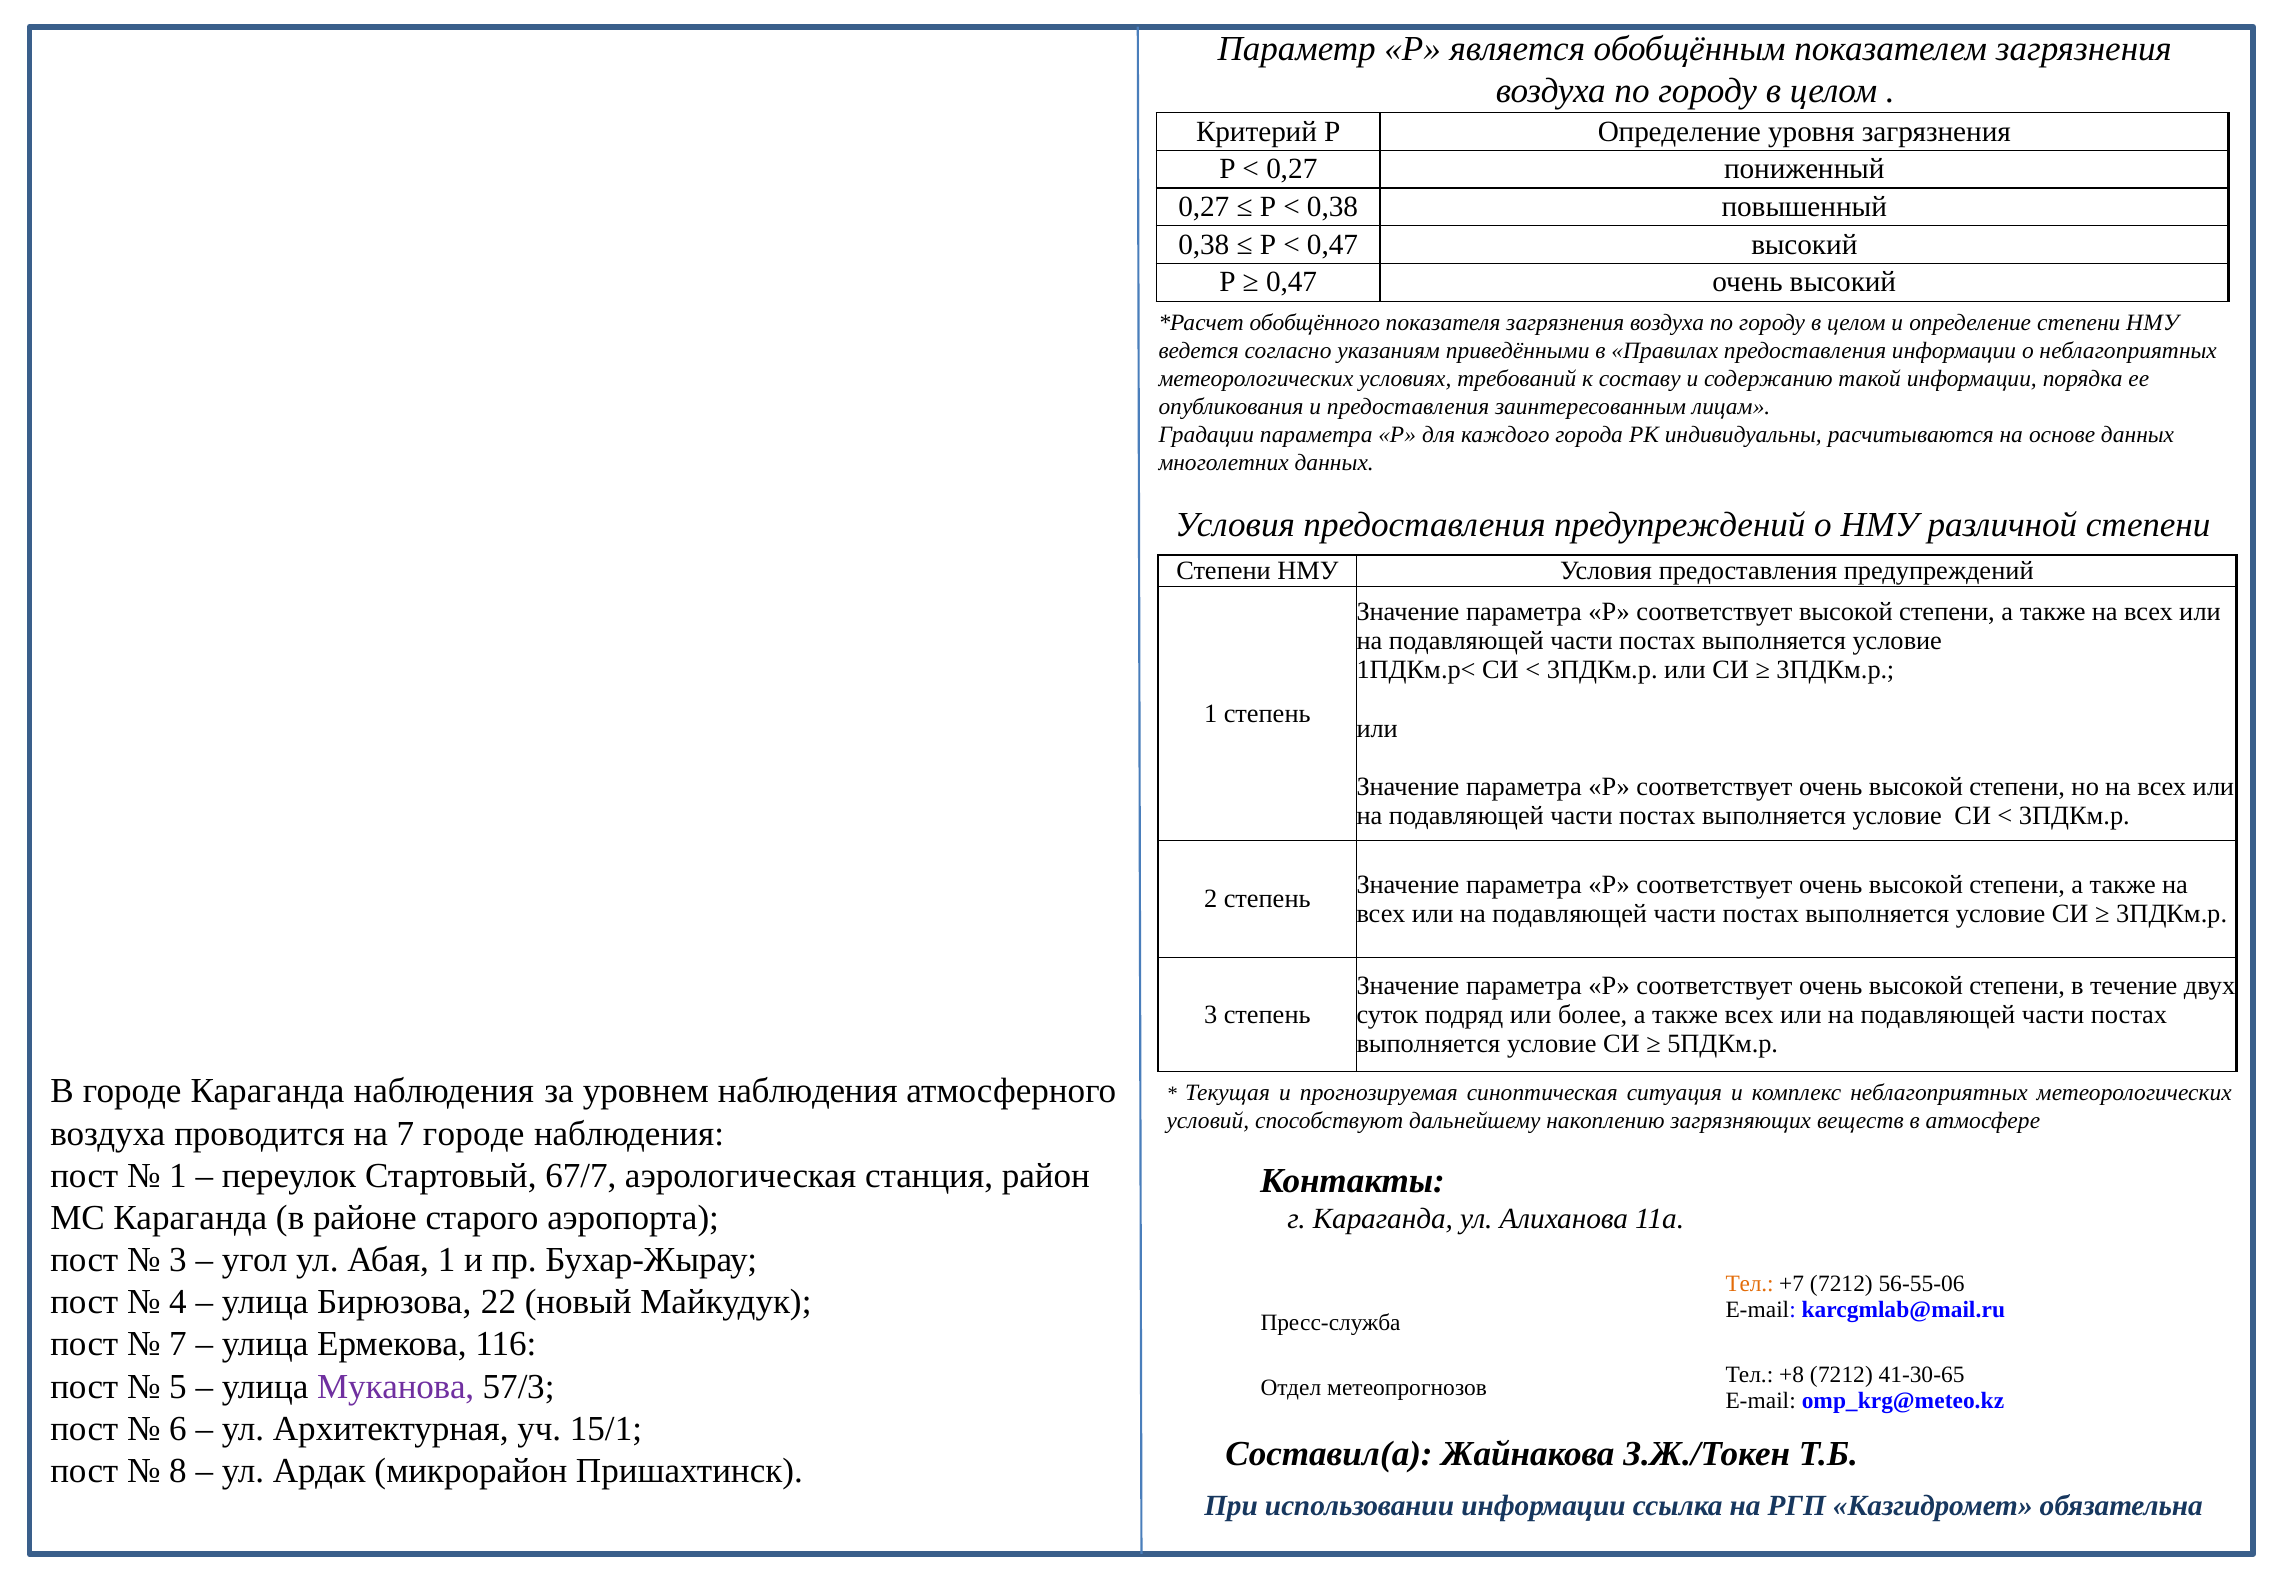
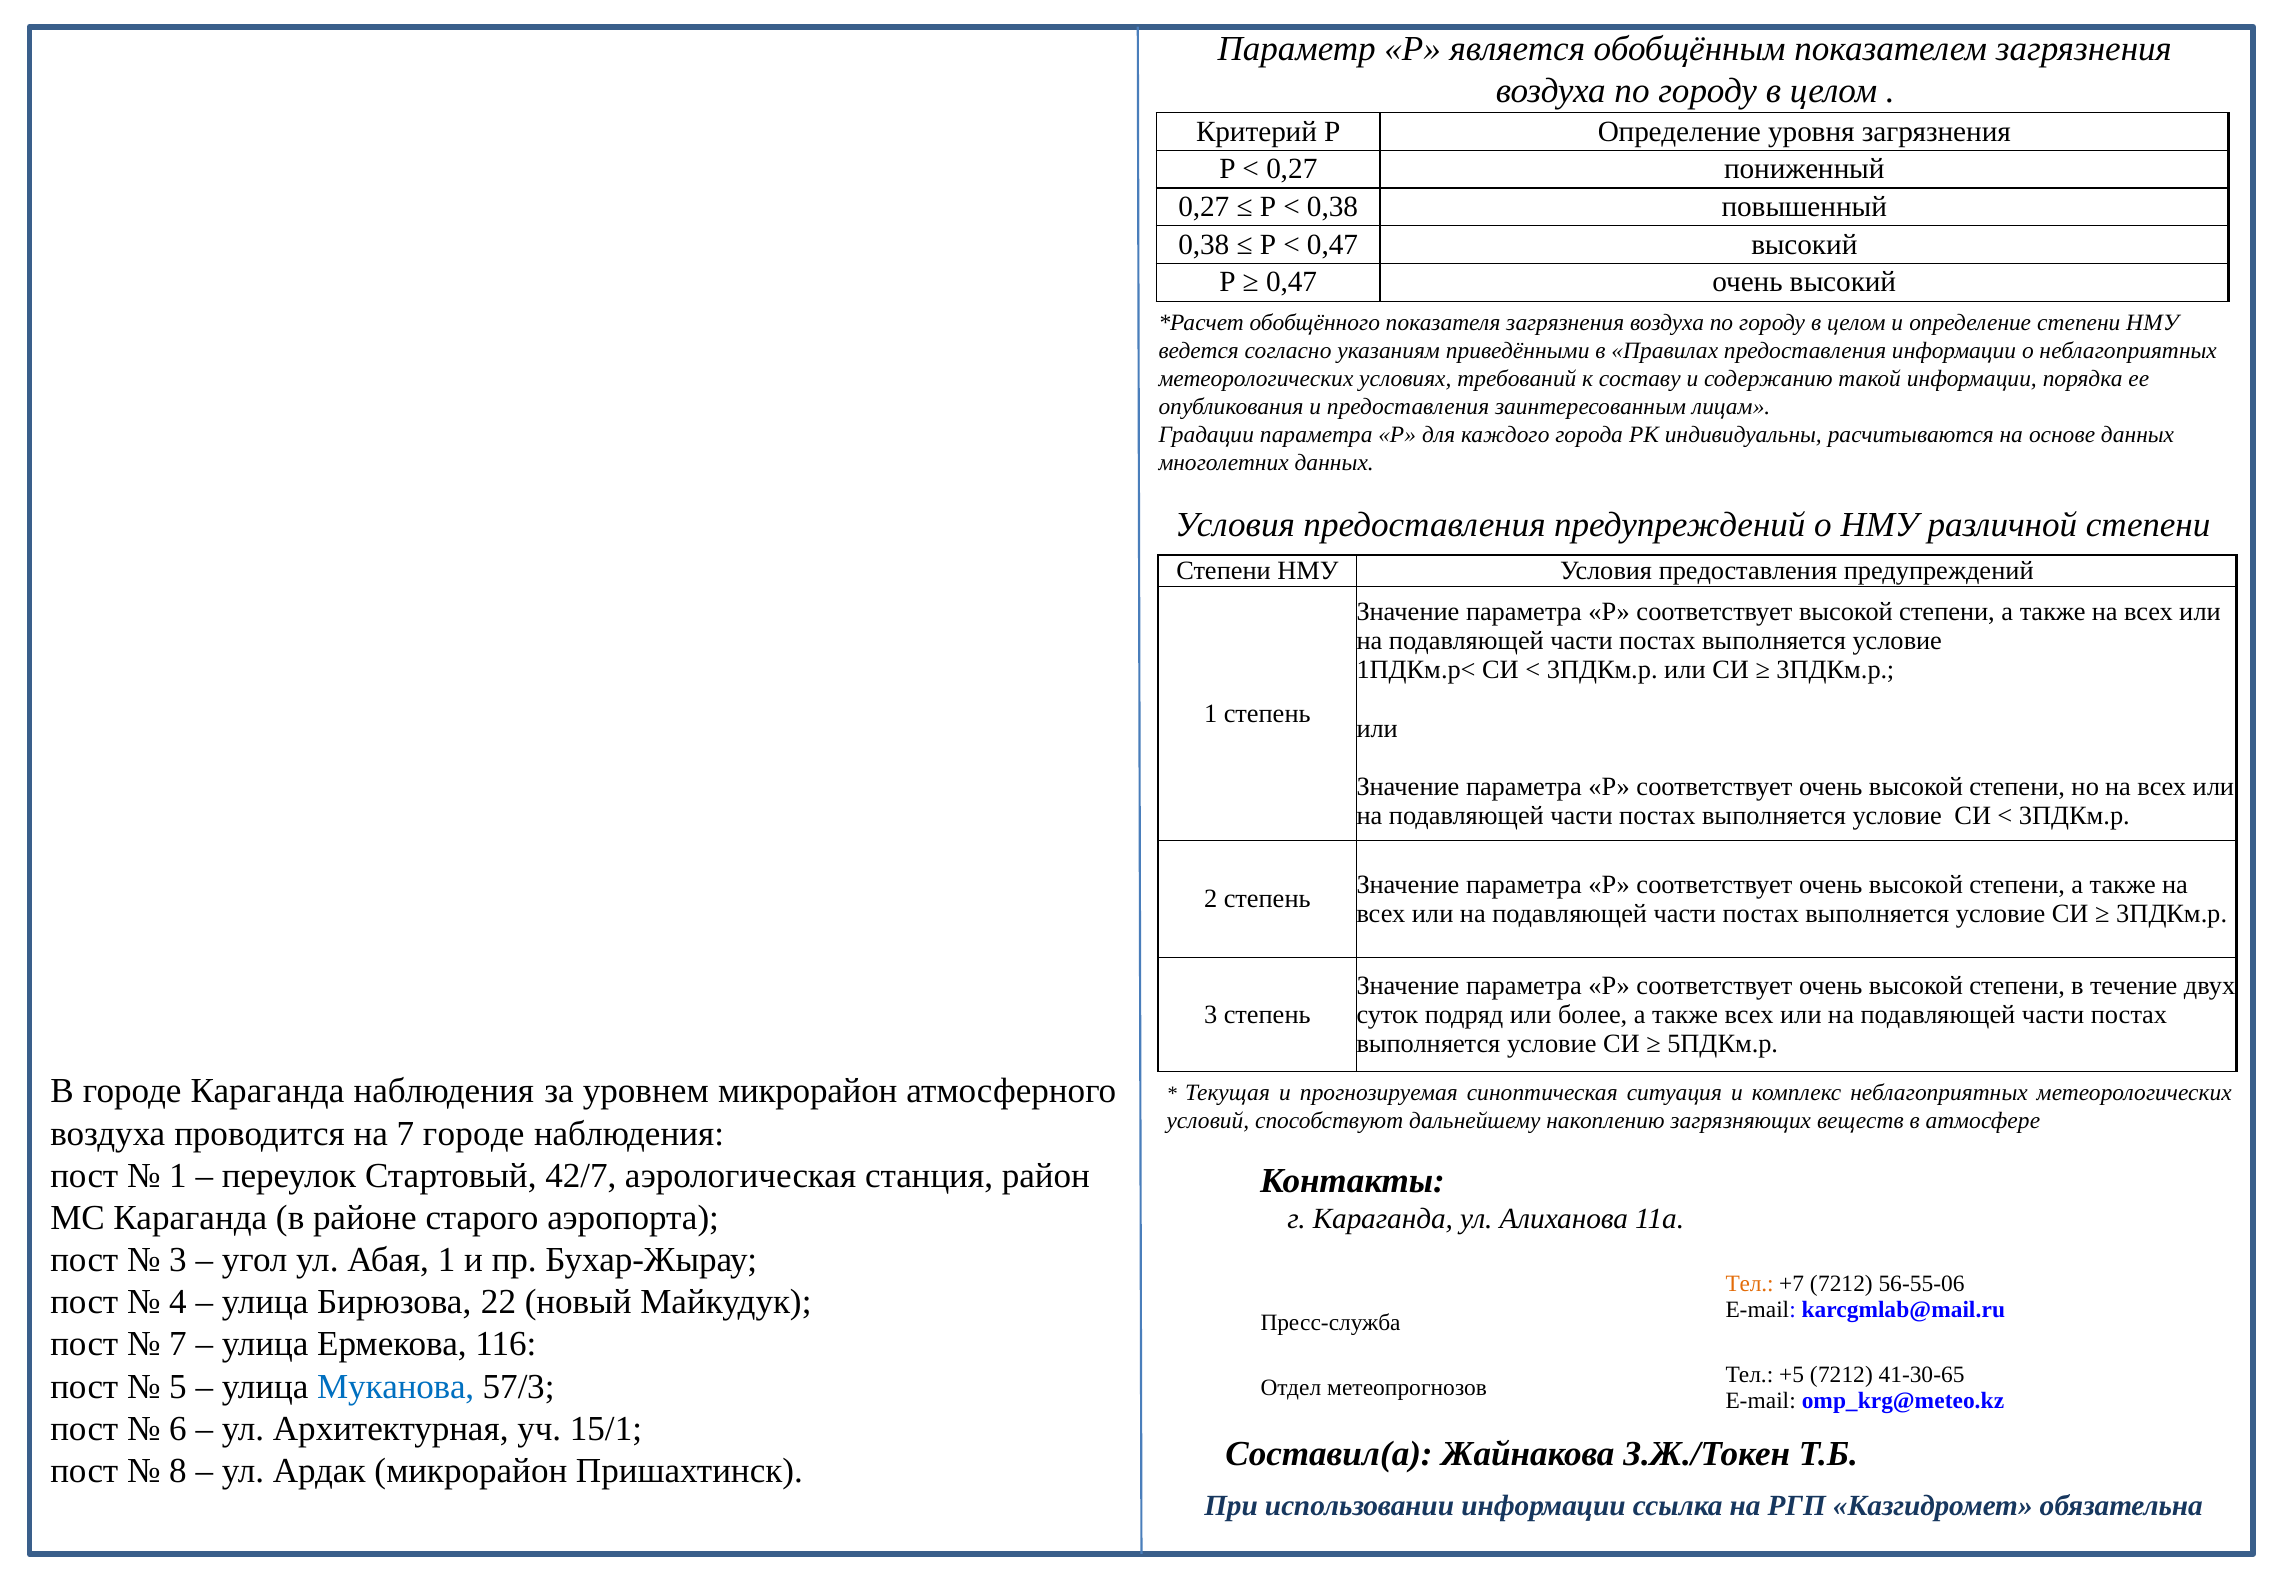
уровнем наблюдения: наблюдения -> микрорайон (808, 1091)
67/7: 67/7 -> 42/7 (581, 1175)
+8: +8 -> +5 (1792, 1375)
Муканова colour: purple -> blue (396, 1386)
